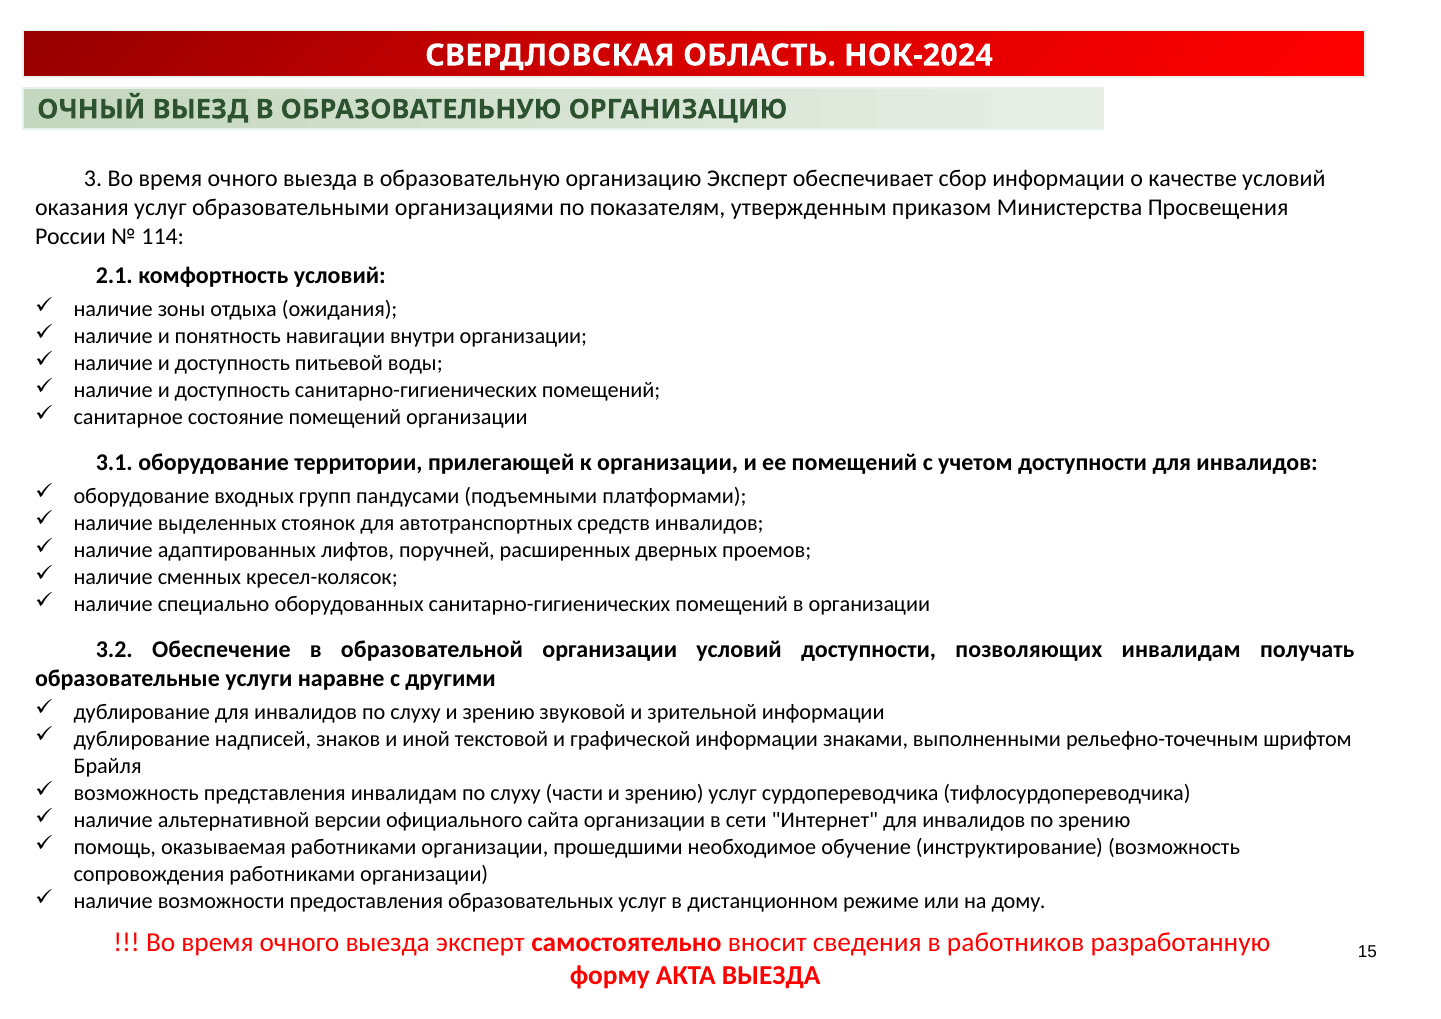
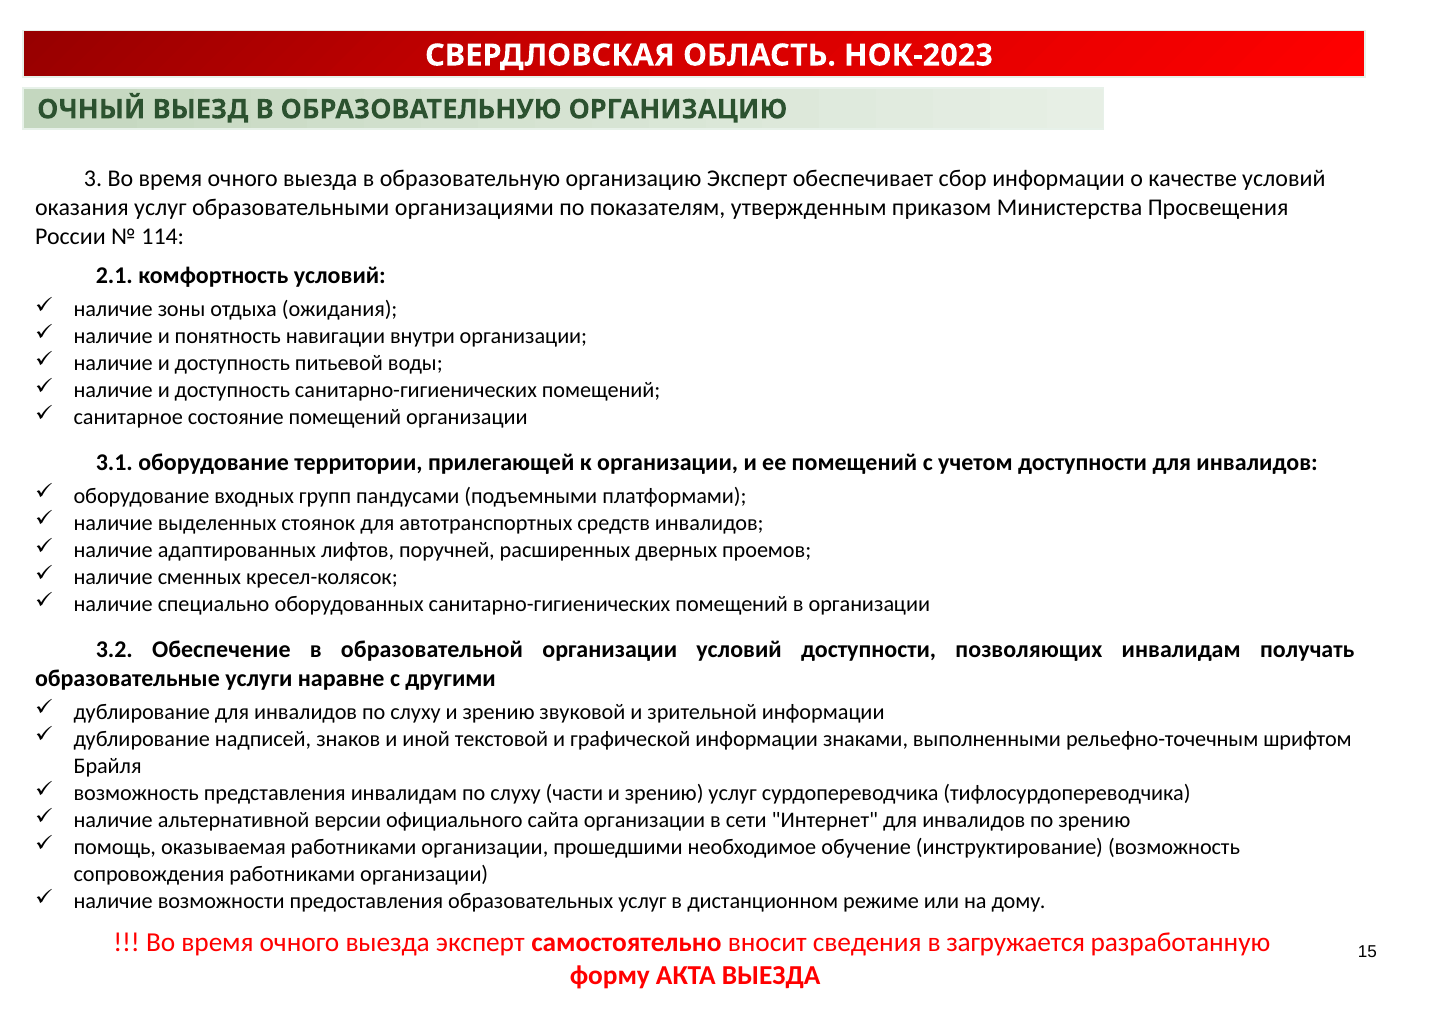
НОК-2024: НОК-2024 -> НОК-2023 (918, 55)
работников: работников -> загружается (1016, 942)
